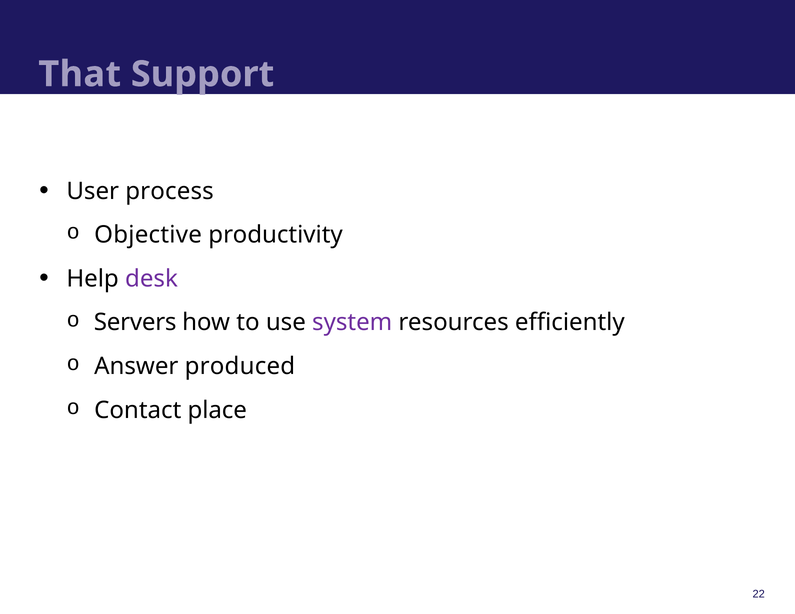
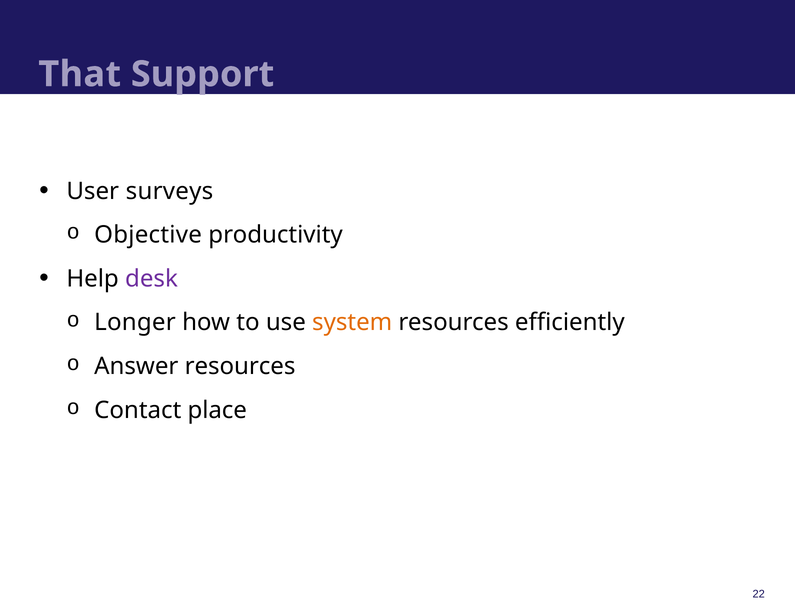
process: process -> surveys (169, 191)
Servers: Servers -> Longer (135, 323)
system colour: purple -> orange (352, 323)
Answer produced: produced -> resources (240, 366)
